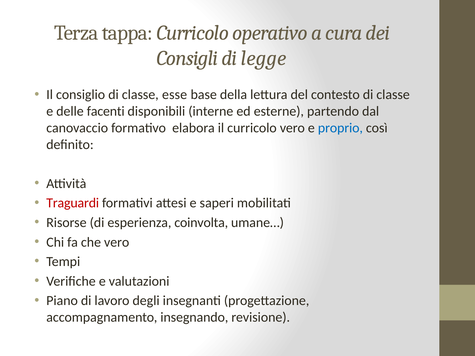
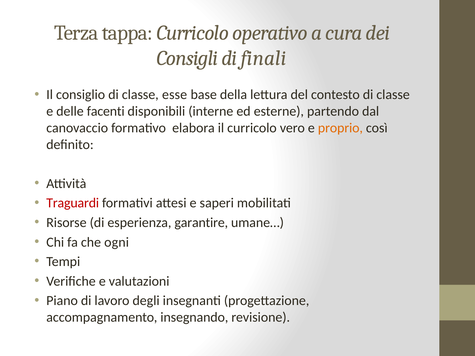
legge: legge -> finali (264, 58)
proprio colour: blue -> orange (340, 128)
coinvolta: coinvolta -> garantire (201, 223)
che vero: vero -> ogni (117, 242)
